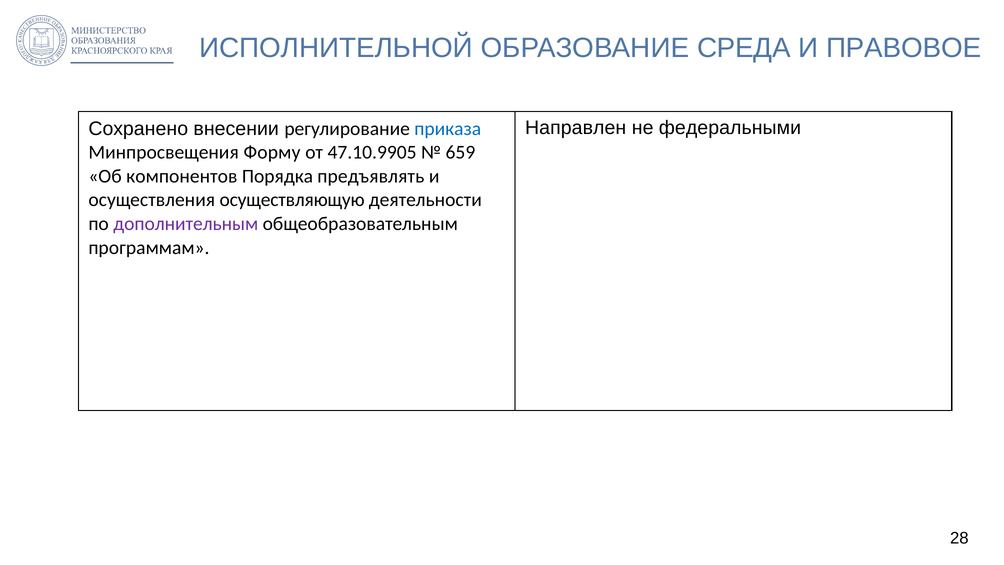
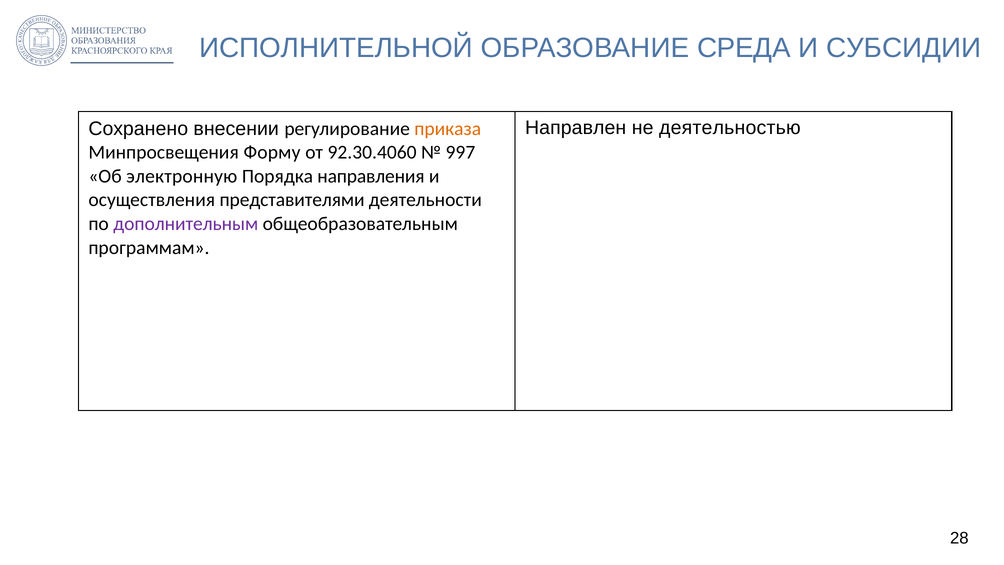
ПРАВОВОЕ: ПРАВОВОЕ -> СУБСИДИИ (904, 48)
федеральными: федеральными -> деятельностью (730, 128)
приказа colour: blue -> orange (448, 129)
47.10.9905: 47.10.9905 -> 92.30.4060 (372, 152)
659: 659 -> 997 (460, 152)
компонентов: компонентов -> электронную (182, 176)
предъявлять: предъявлять -> направления (371, 176)
осуществляющую: осуществляющую -> представителями (292, 200)
